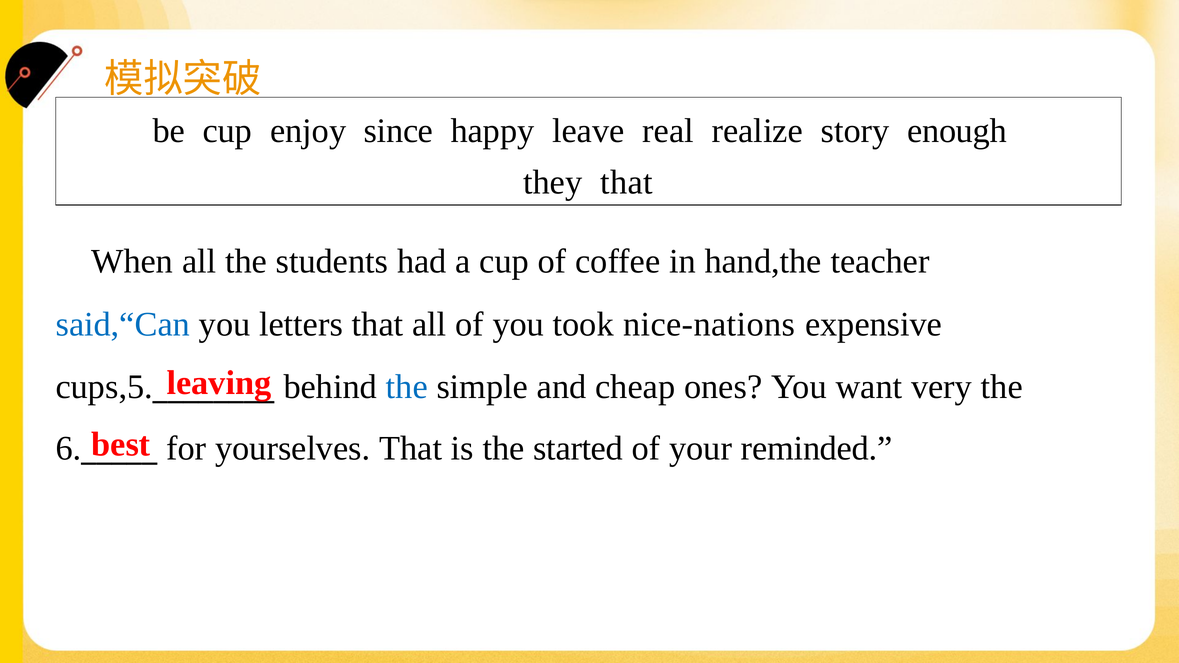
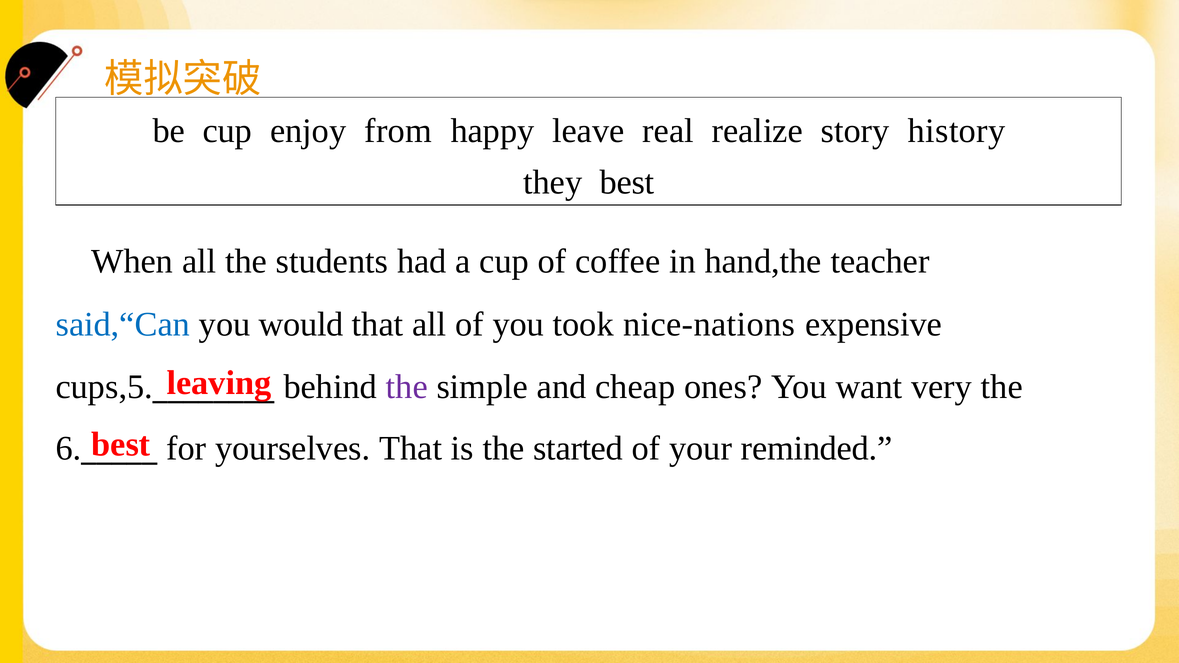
since: since -> from (398, 131)
enough: enough -> history (957, 131)
they that: that -> best (627, 183)
letters: letters -> would (301, 324)
the colour: blue -> purple (407, 387)
